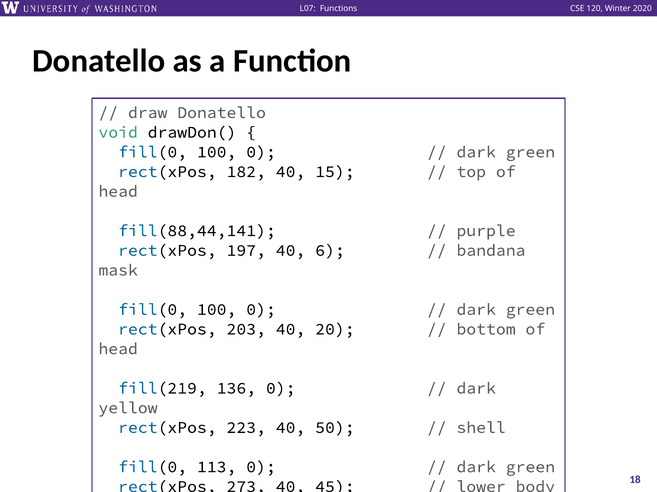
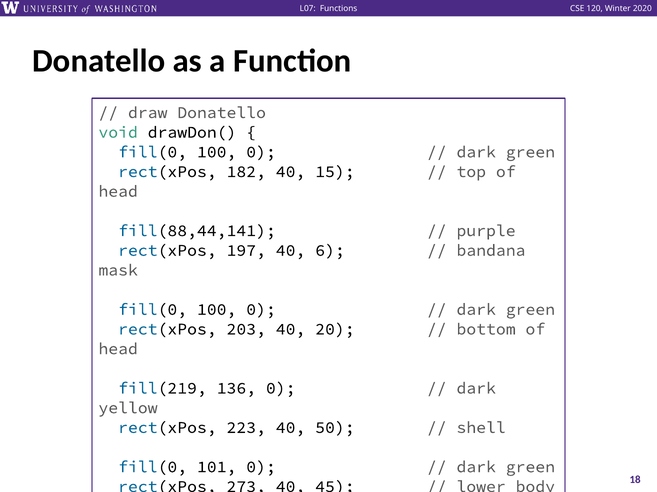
113: 113 -> 101 (217, 468)
